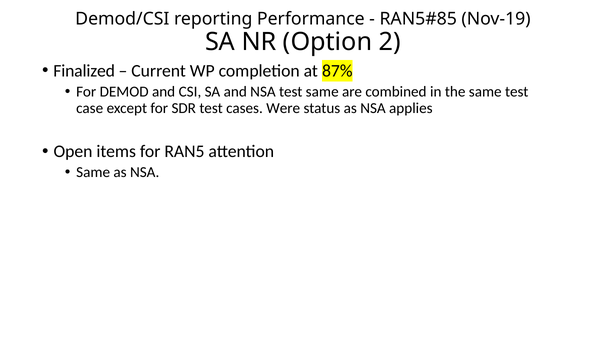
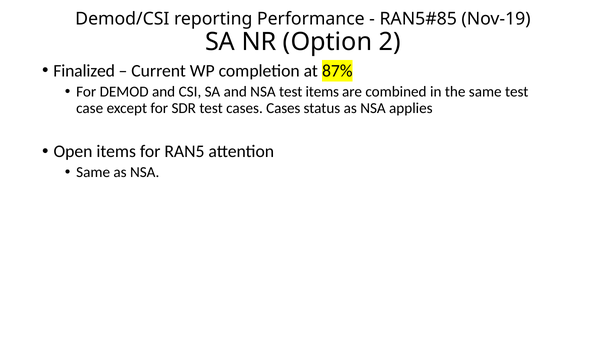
test same: same -> items (322, 92)
cases Were: Were -> Cases (283, 108)
